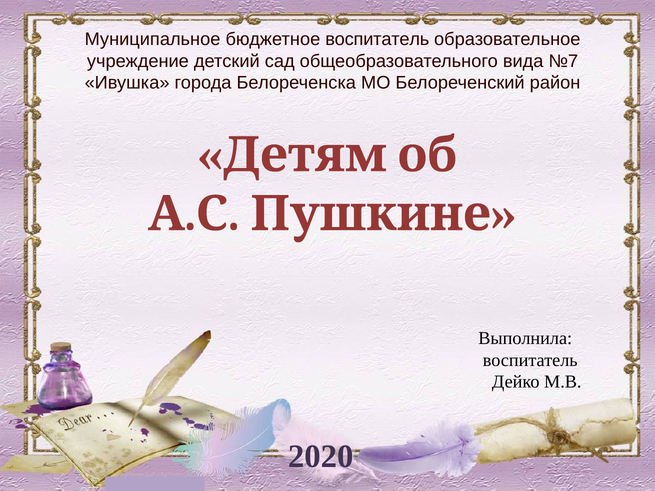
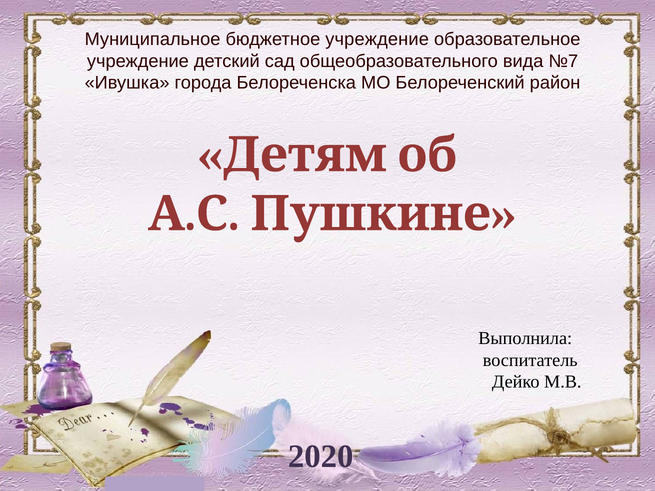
бюджетное воспитатель: воспитатель -> учреждение (377, 39)
